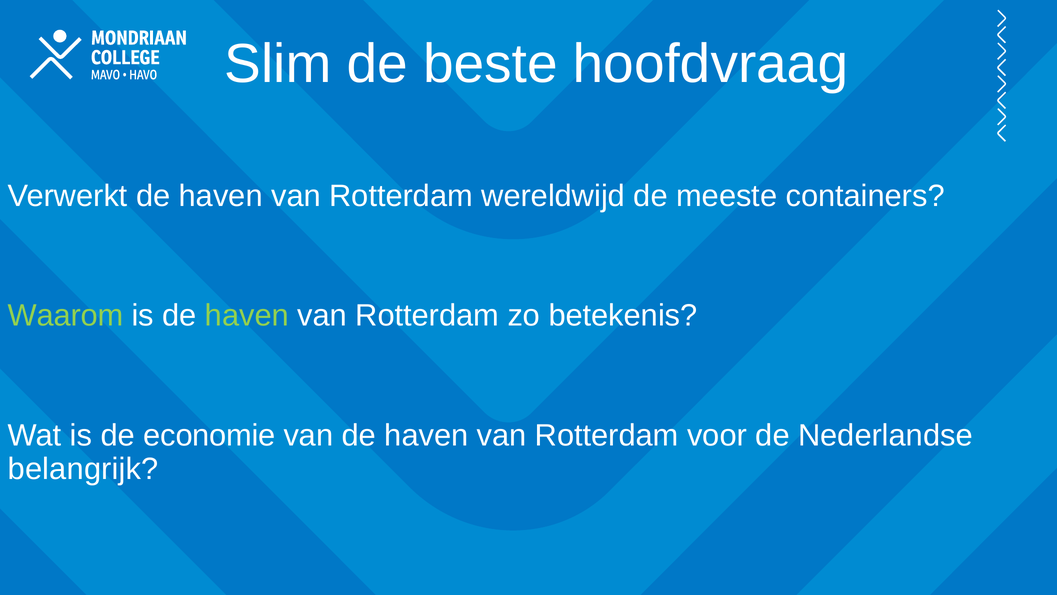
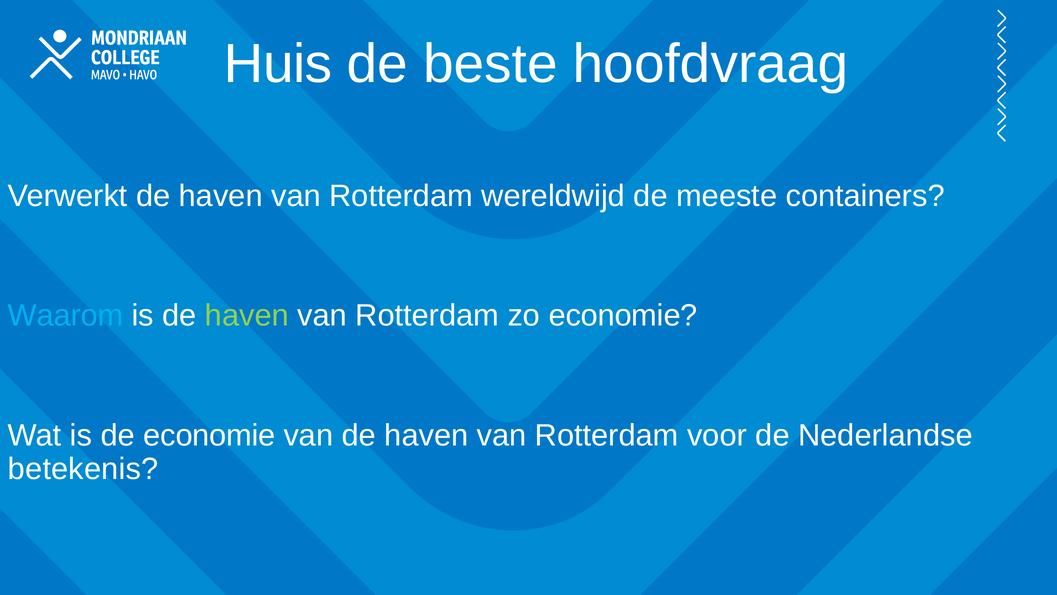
Slim: Slim -> Huis (278, 64)
Waarom colour: light green -> light blue (66, 316)
zo betekenis: betekenis -> economie (623, 316)
belangrijk: belangrijk -> betekenis (83, 469)
